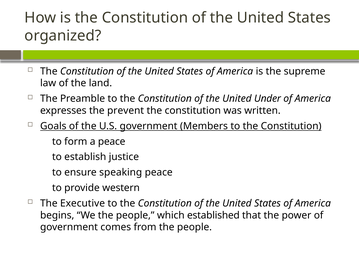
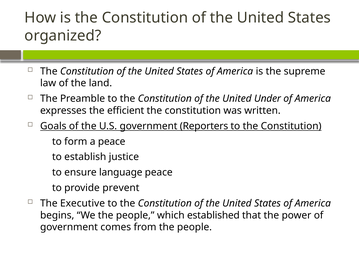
prevent: prevent -> efficient (126, 111)
Members: Members -> Reporters (204, 126)
speaking: speaking -> language (121, 173)
western: western -> prevent (121, 188)
